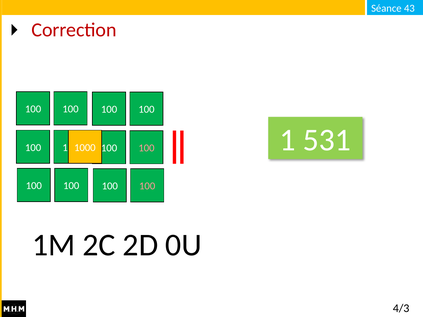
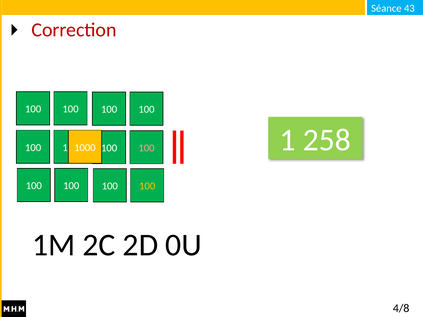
531: 531 -> 258 (327, 140)
100 colour: pink -> yellow (147, 186)
4/3: 4/3 -> 4/8 (401, 309)
